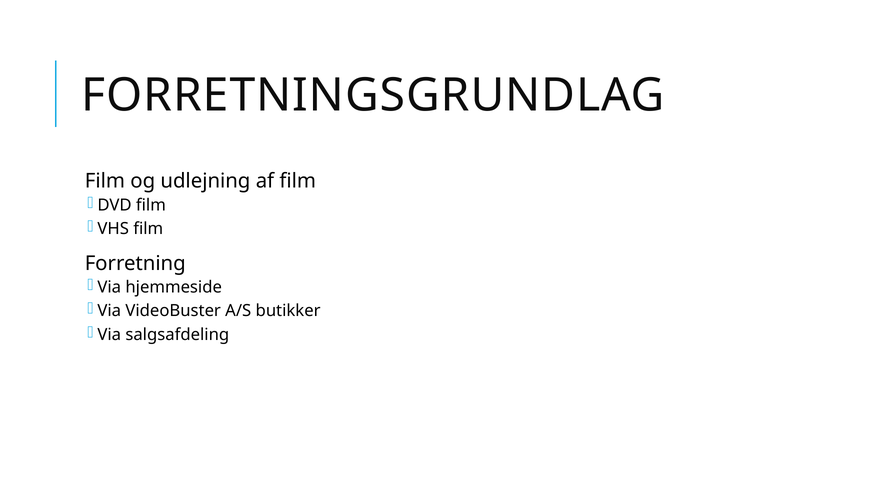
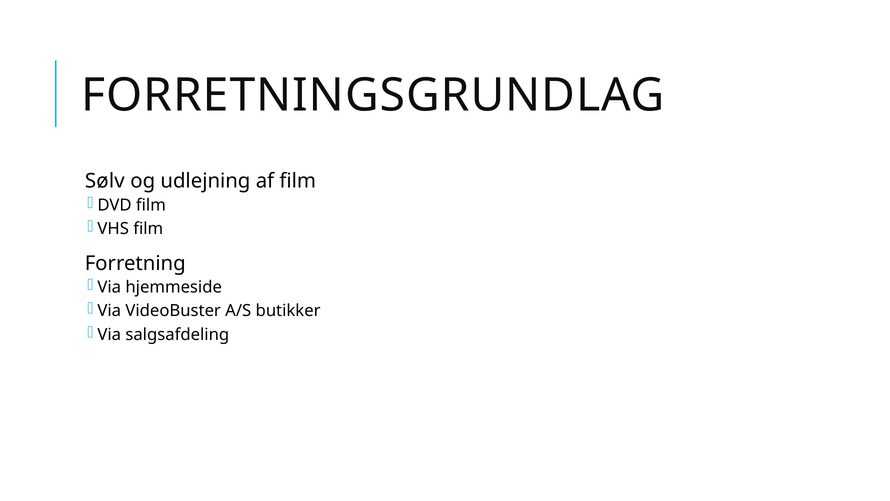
Film: Film -> Sølv (105, 181)
